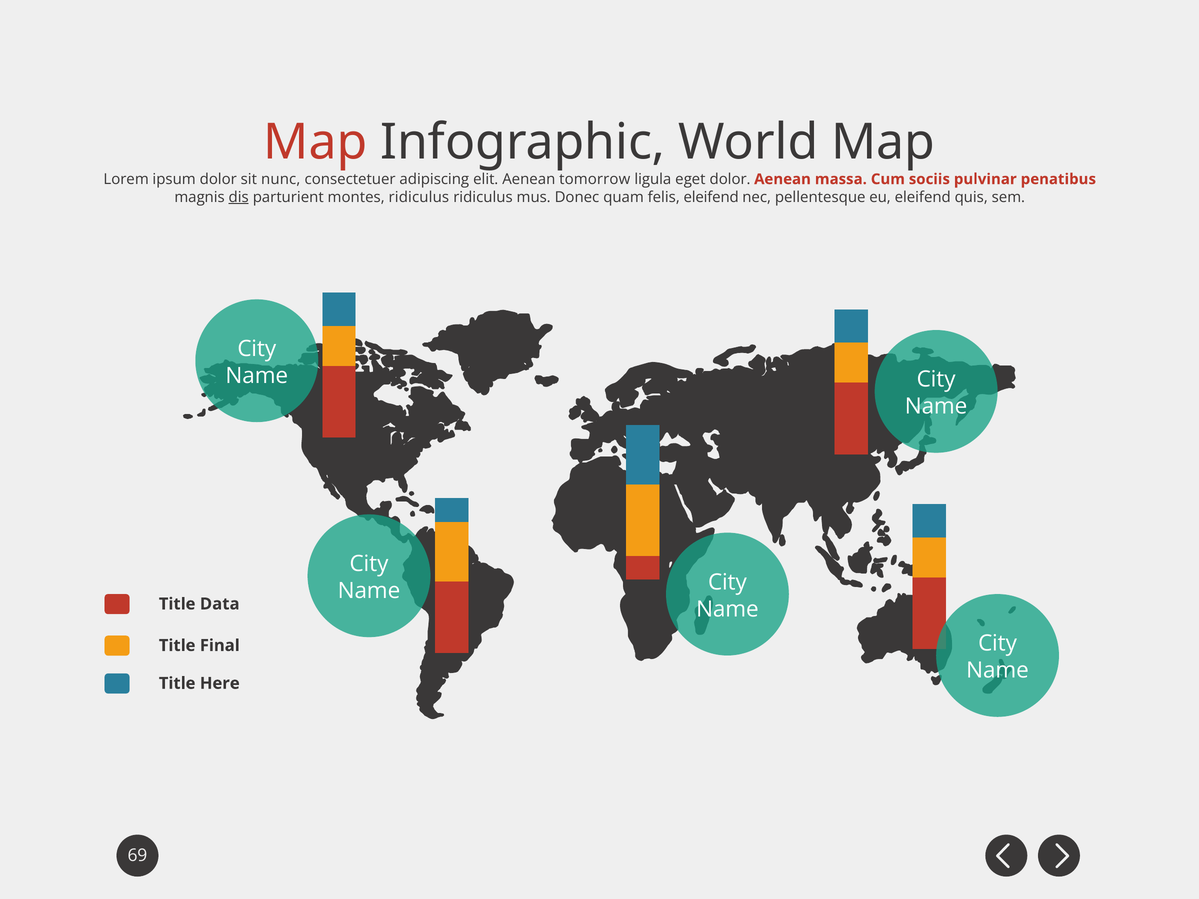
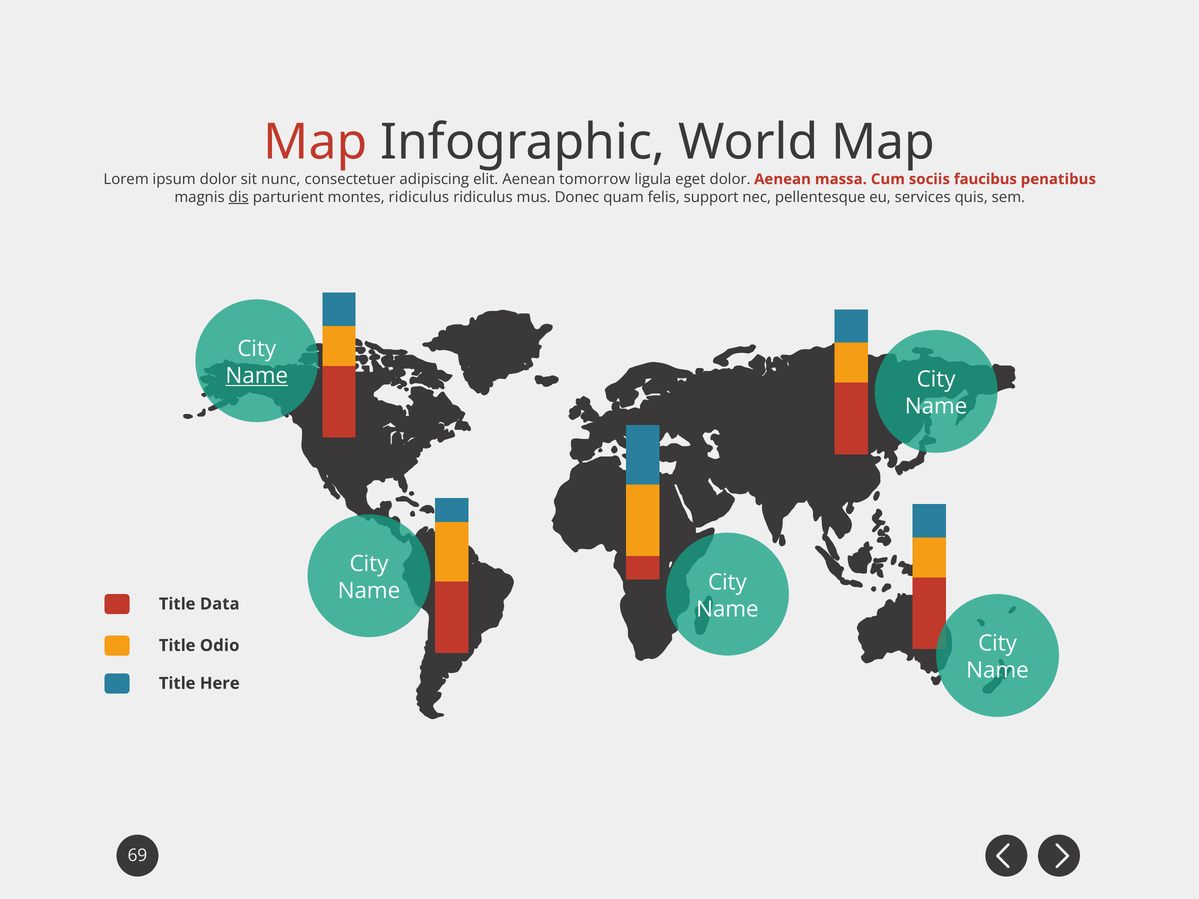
pulvinar: pulvinar -> faucibus (985, 179)
felis eleifend: eleifend -> support (711, 197)
eu eleifend: eleifend -> services (923, 197)
Name underline: none -> present (257, 376)
Final: Final -> Odio (220, 646)
